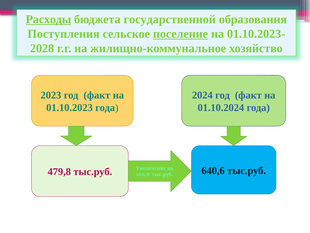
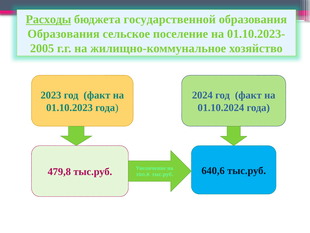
Поступления: Поступления -> Образования (64, 34)
поселение underline: present -> none (181, 34)
2028: 2028 -> 2005 (42, 48)
